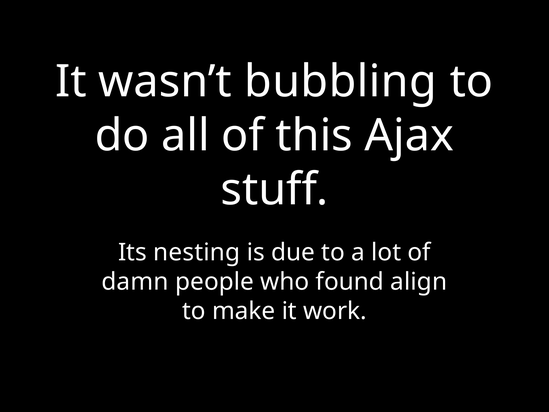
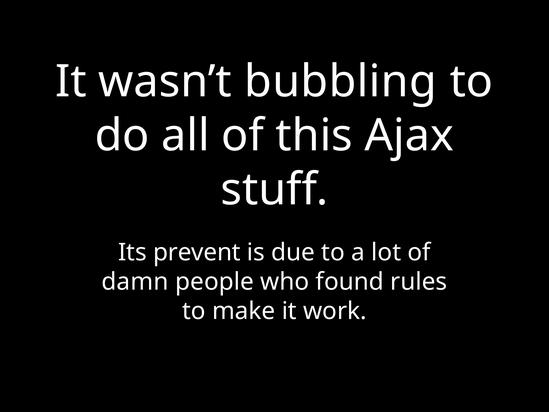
nesting: nesting -> prevent (197, 252)
align: align -> rules (419, 282)
